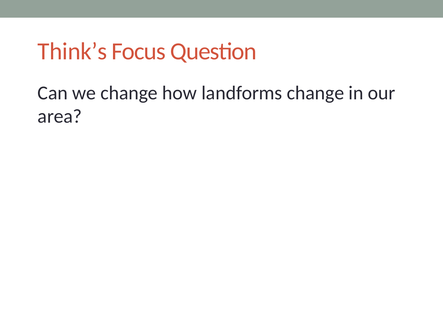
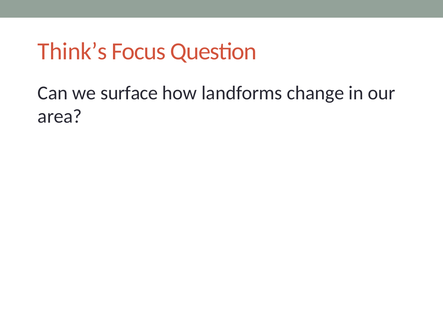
we change: change -> surface (129, 93)
